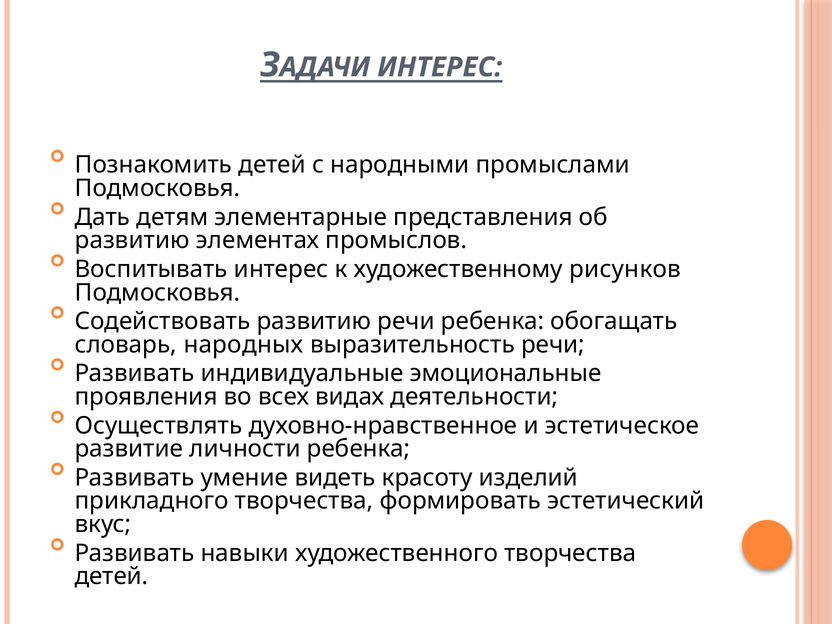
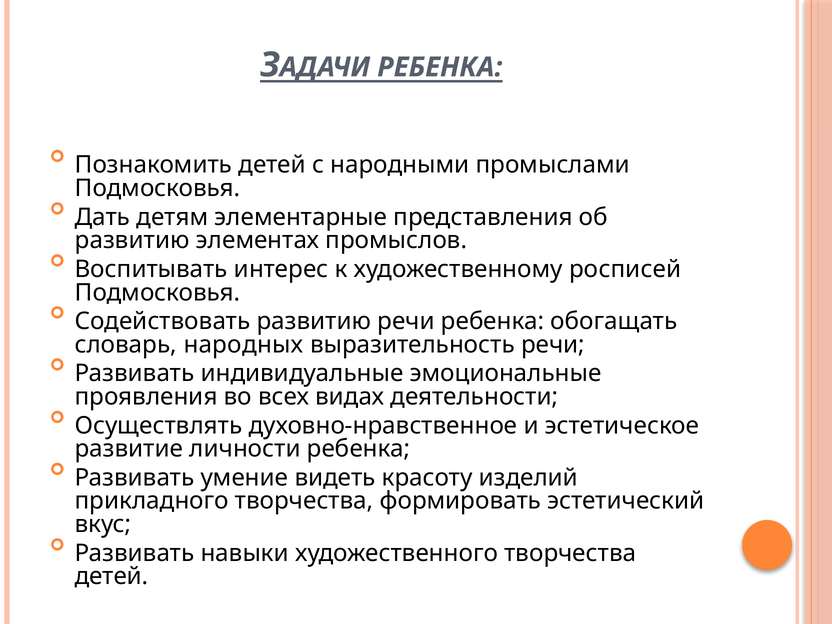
ИНТЕРЕС: ИНТЕРЕС -> РЕБЕНКА (440, 67)
рисунков: рисунков -> росписей (625, 269)
